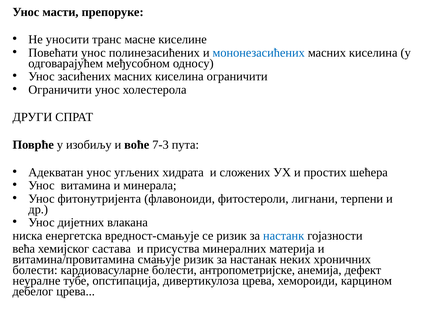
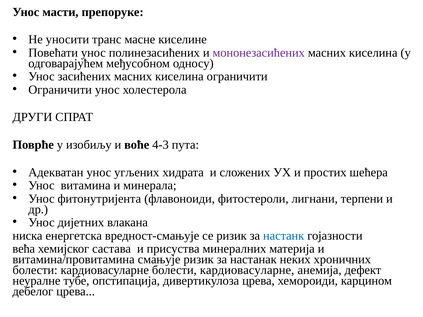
мононезасићених colour: blue -> purple (259, 53)
7-3: 7-3 -> 4-3 (160, 145)
кардиовасуларне болести антропометријске: антропометријске -> кардиовасуларне (247, 270)
